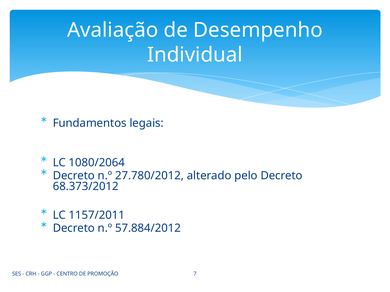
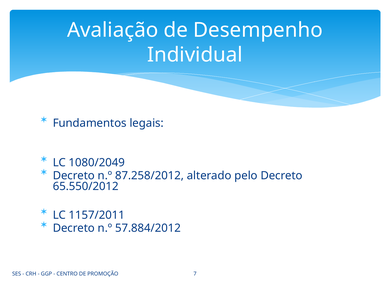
1080/2064: 1080/2064 -> 1080/2049 (97, 163)
27.780/2012: 27.780/2012 -> 87.258/2012 (149, 176)
68.373/2012: 68.373/2012 -> 65.550/2012 (86, 187)
